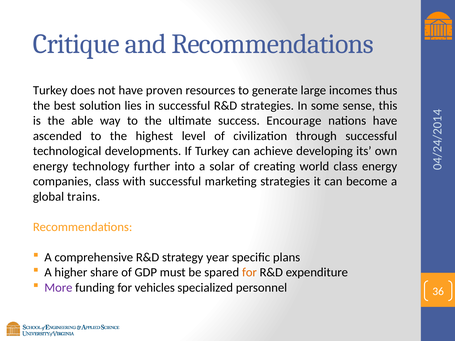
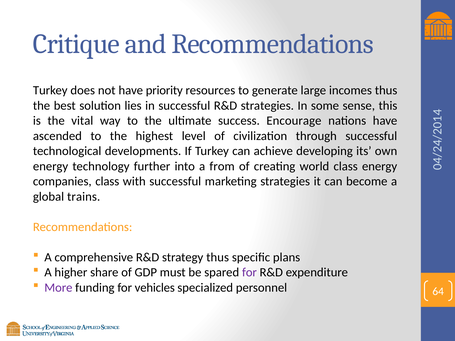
proven: proven -> priority (164, 90)
able: able -> vital (82, 121)
solar: solar -> from (222, 166)
strategy year: year -> thus (218, 257)
for colour: orange -> purple (249, 273)
36: 36 -> 64 (438, 292)
